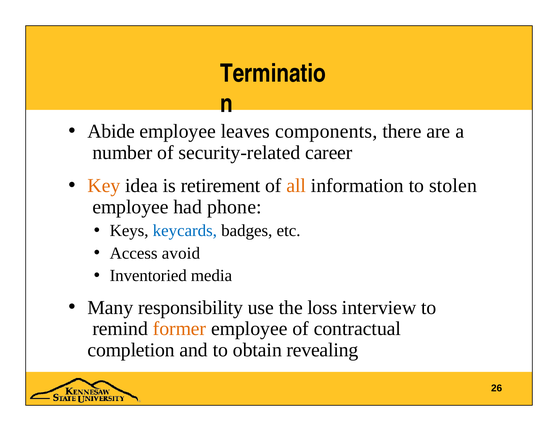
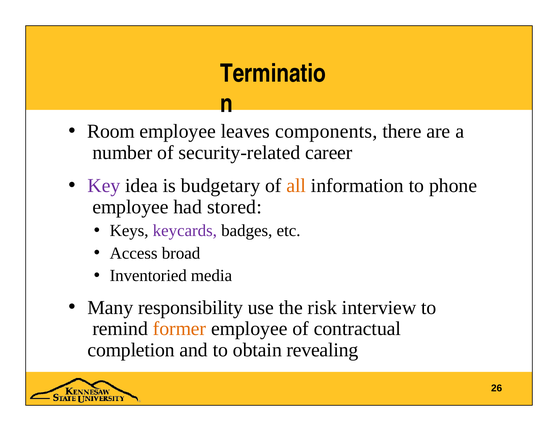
Abide: Abide -> Room (111, 131)
Key colour: orange -> purple (104, 186)
retirement: retirement -> budgetary (221, 186)
stolen: stolen -> phone (453, 186)
phone: phone -> stored (234, 207)
keycards colour: blue -> purple (185, 231)
avoid: avoid -> broad (181, 253)
loss: loss -> risk (322, 308)
